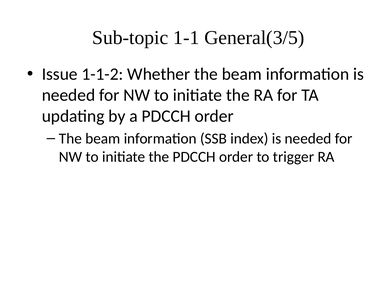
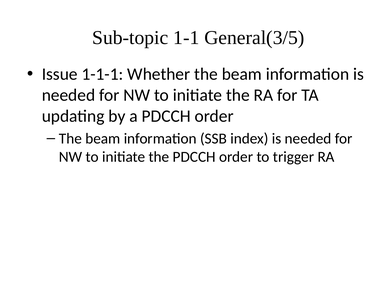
1-1-2: 1-1-2 -> 1-1-1 (102, 74)
